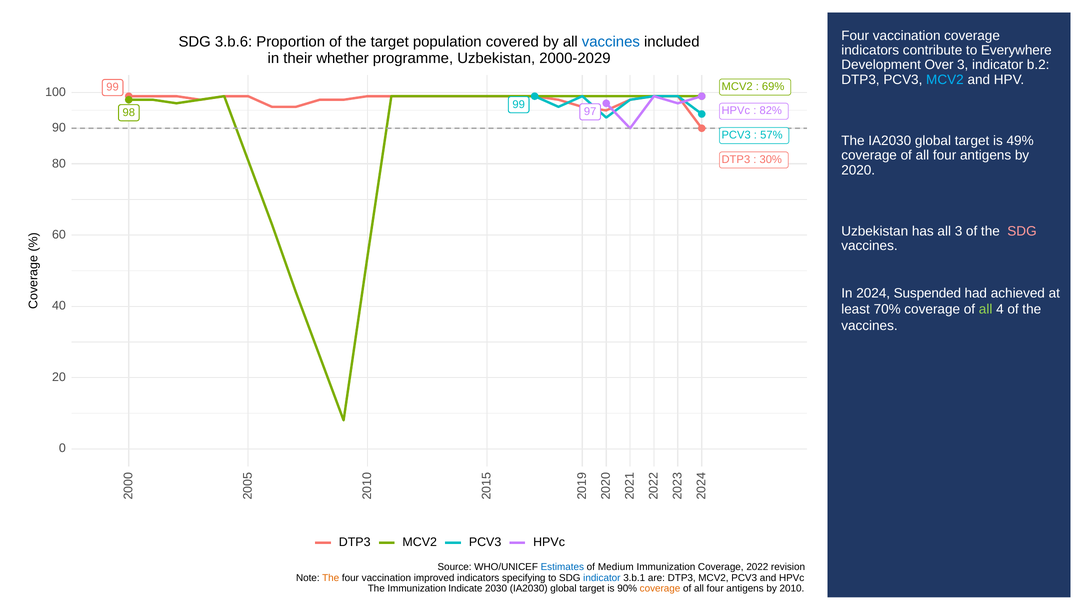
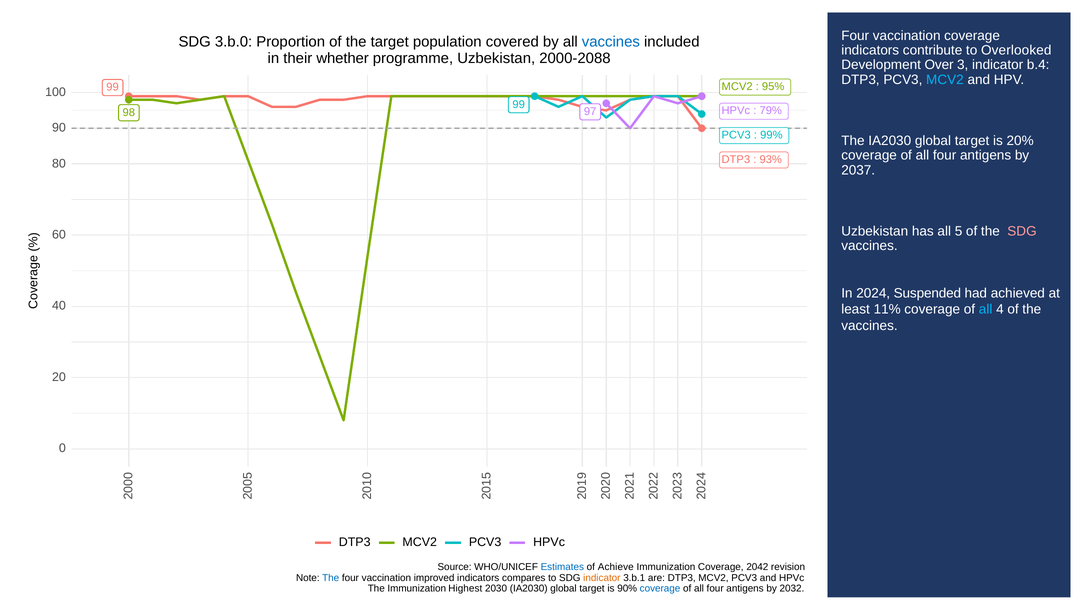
3.b.6: 3.b.6 -> 3.b.0 (234, 42)
Everywhere: Everywhere -> Overlooked (1016, 50)
2000-2029: 2000-2029 -> 2000-2088 (575, 58)
b.2: b.2 -> b.4 (1038, 65)
69%: 69% -> 95% (773, 87)
82%: 82% -> 79% (771, 111)
57%: 57% -> 99% (771, 135)
49%: 49% -> 20% (1020, 141)
30%: 30% -> 93% (771, 159)
2020: 2020 -> 2037 (858, 170)
all 3: 3 -> 5 (959, 231)
70%: 70% -> 11% (887, 309)
all colour: light green -> light blue (986, 309)
Medium: Medium -> Achieve (616, 567)
2022: 2022 -> 2042 (757, 567)
The colour: orange -> blue (331, 578)
specifying: specifying -> compares (524, 578)
indicator colour: blue -> orange (602, 578)
Indicate: Indicate -> Highest (465, 588)
coverage colour: orange -> blue (660, 588)
2010: 2010 -> 2032 (792, 588)
